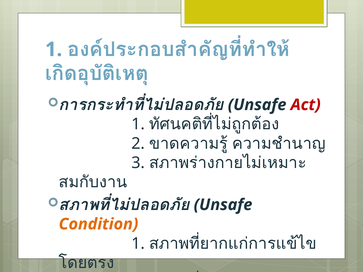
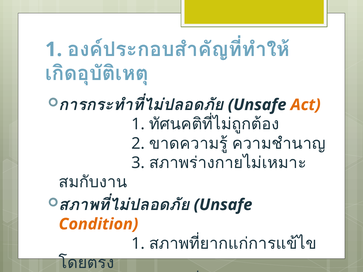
Act colour: red -> orange (306, 105)
